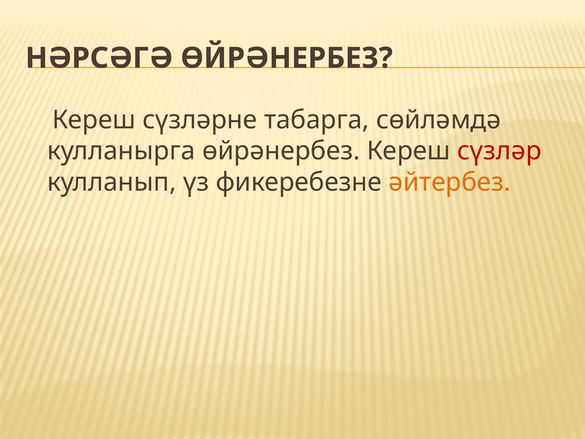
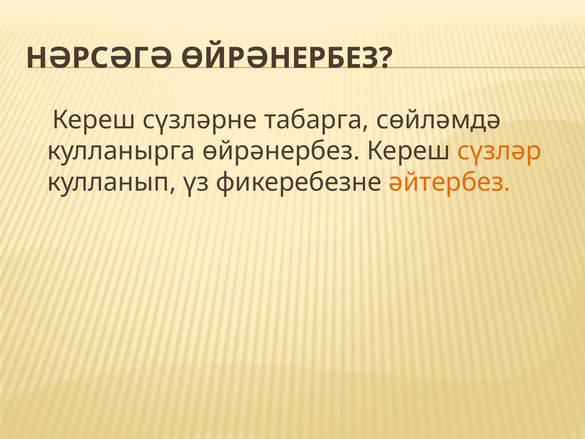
сүзләр colour: red -> orange (499, 151)
